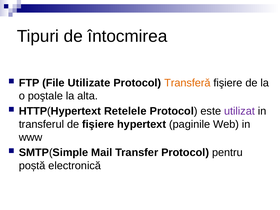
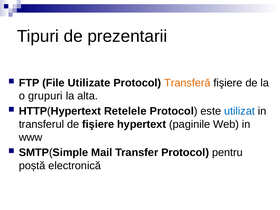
întocmirea: întocmirea -> prezentarii (127, 36)
poştale: poştale -> grupuri (45, 96)
utilizat colour: purple -> blue (239, 111)
